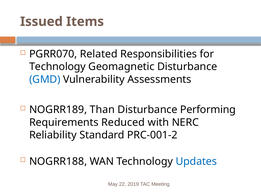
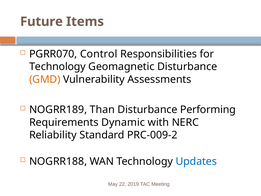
Issued: Issued -> Future (41, 22)
Related: Related -> Control (99, 54)
GMD colour: blue -> orange (45, 79)
Reduced: Reduced -> Dynamic (123, 122)
PRC-001-2: PRC-001-2 -> PRC-009-2 (152, 135)
